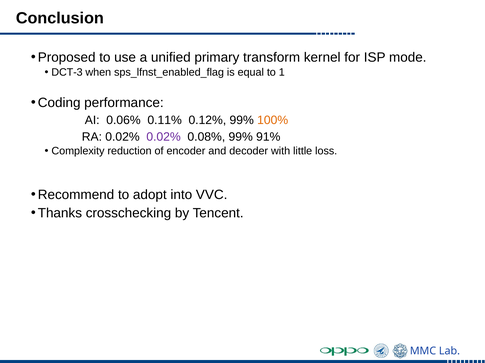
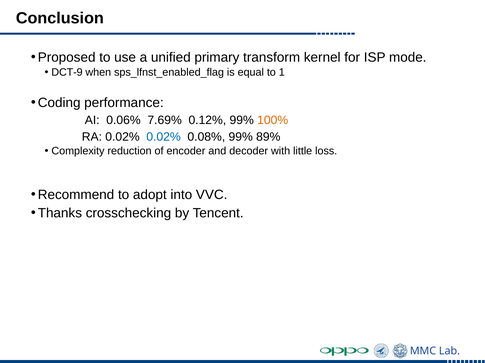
DCT-3: DCT-3 -> DCT-9 (67, 73)
0.11%: 0.11% -> 7.69% (165, 121)
0.02% colour: purple -> blue (164, 137)
91%: 91% -> 89% (268, 137)
